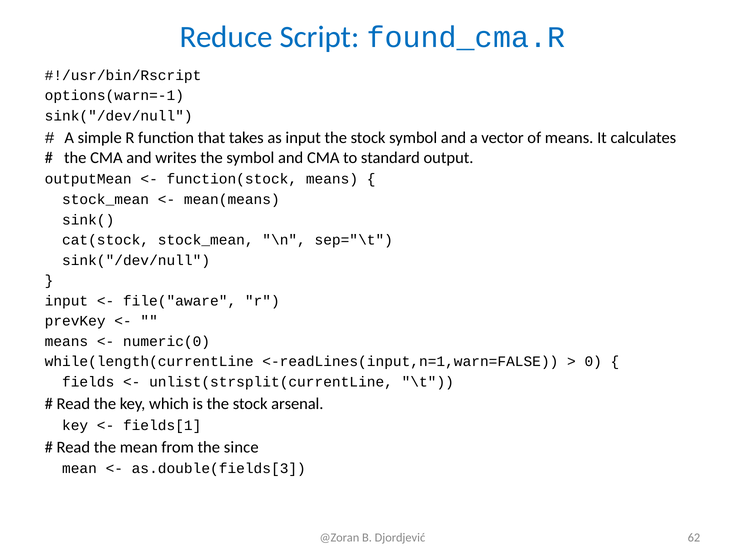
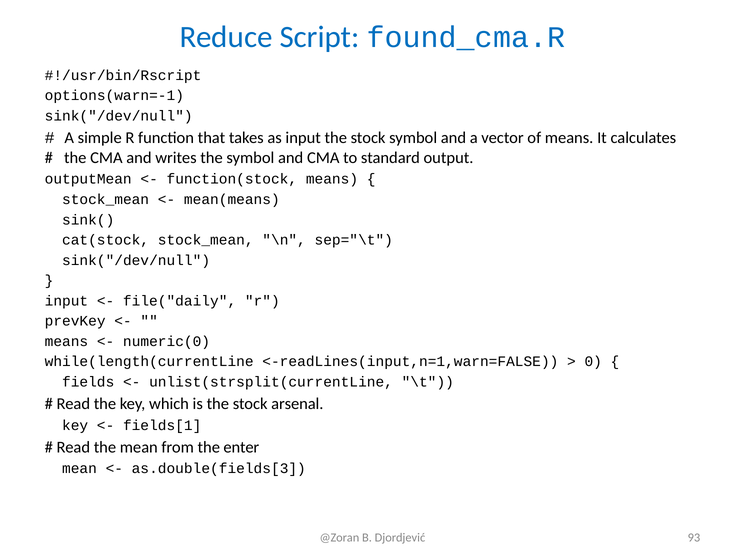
file("aware: file("aware -> file("daily (180, 301)
since: since -> enter (241, 448)
62: 62 -> 93 (694, 538)
